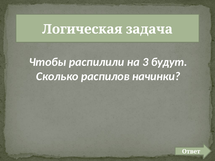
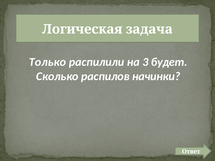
Чтобы: Чтобы -> Только (48, 62)
будут: будут -> будет (169, 62)
